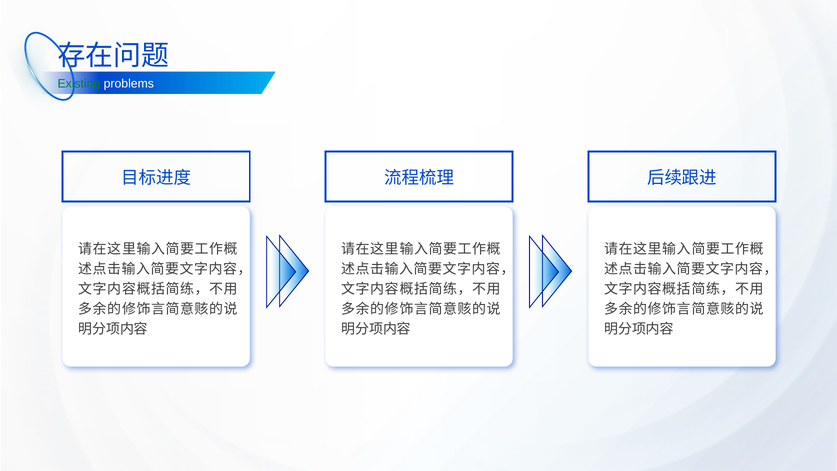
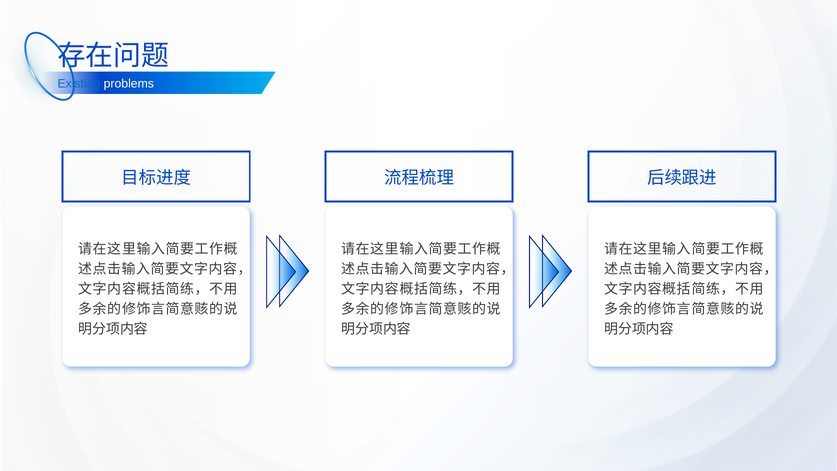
Existing colour: green -> blue (79, 83)
